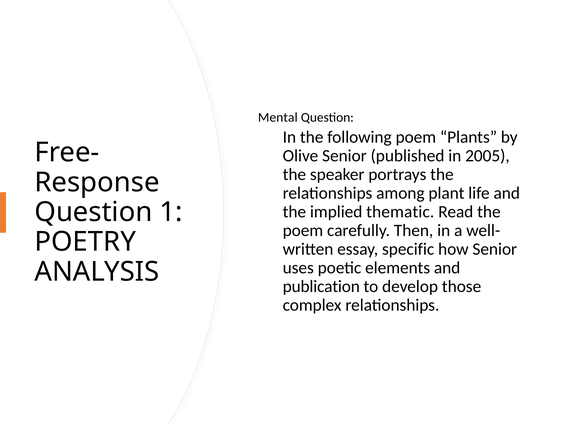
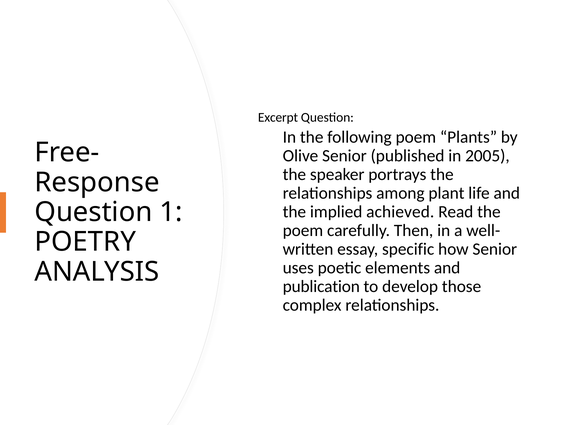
Mental: Mental -> Excerpt (278, 117)
thematic: thematic -> achieved (400, 212)
